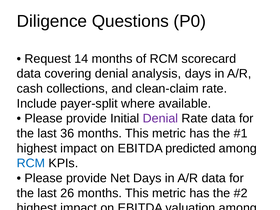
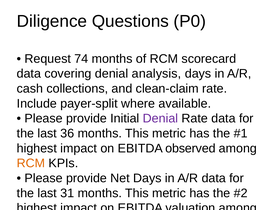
14: 14 -> 74 (81, 59)
predicted: predicted -> observed (190, 148)
RCM colour: blue -> orange (31, 163)
26: 26 -> 31 (67, 193)
